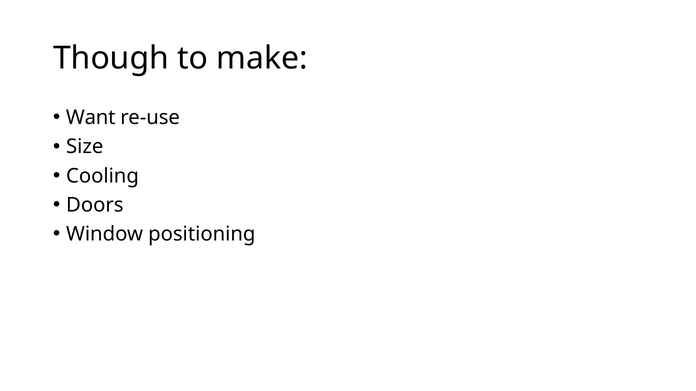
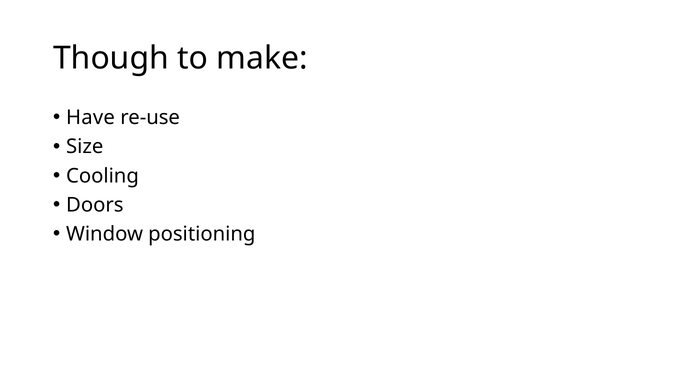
Want: Want -> Have (91, 118)
